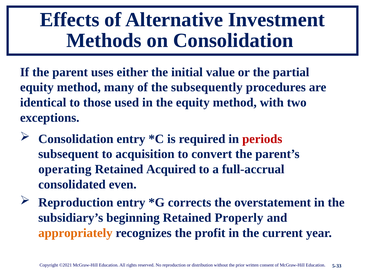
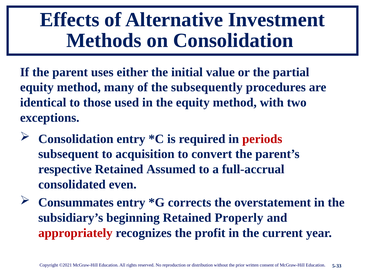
operating: operating -> respective (65, 170)
Acquired: Acquired -> Assumed (171, 170)
Reproduction: Reproduction -> Consummates (76, 203)
appropriately colour: orange -> red (75, 233)
